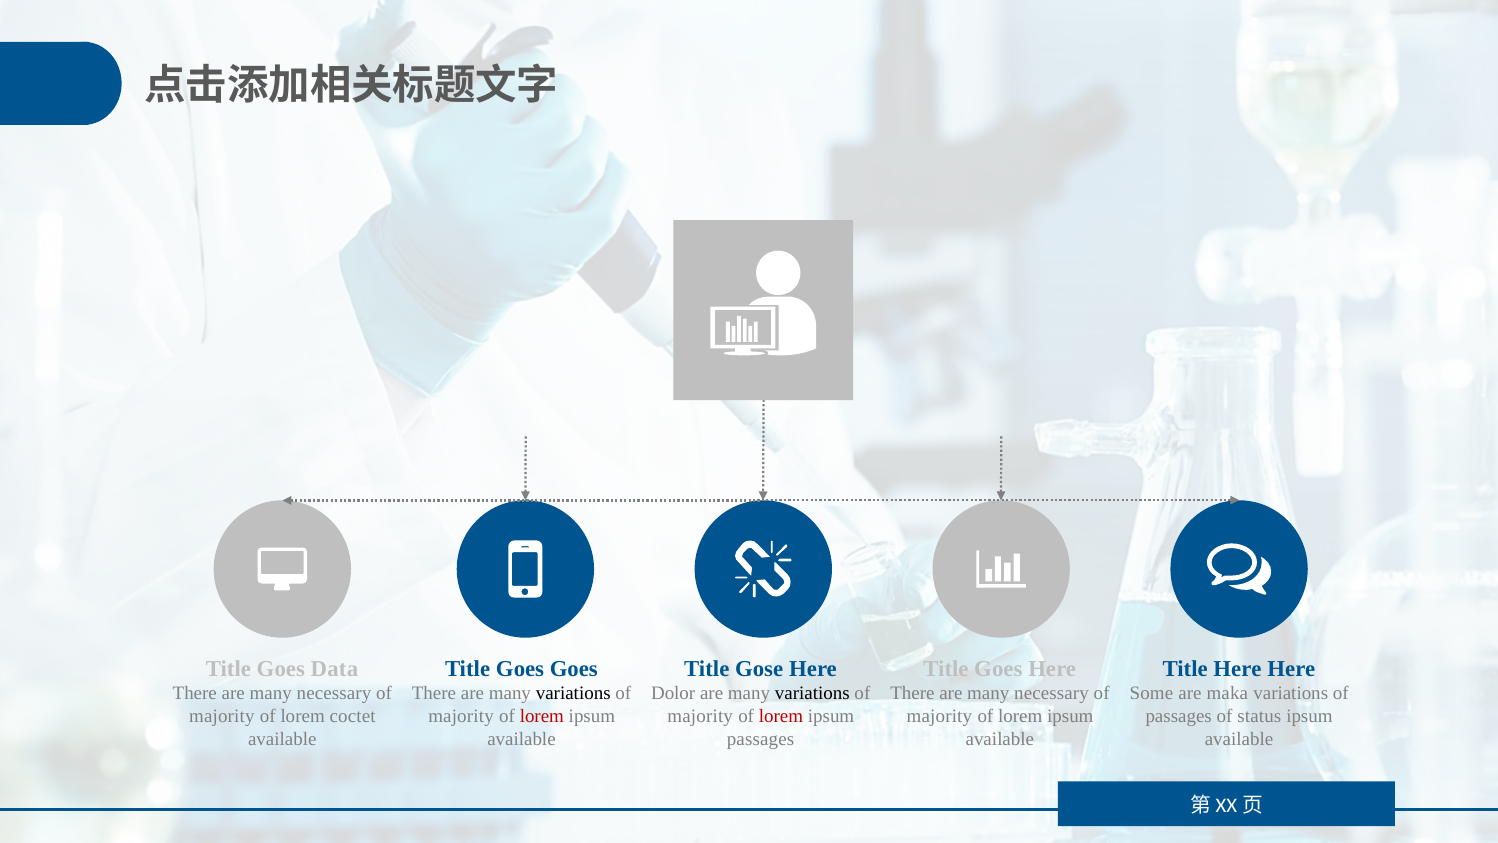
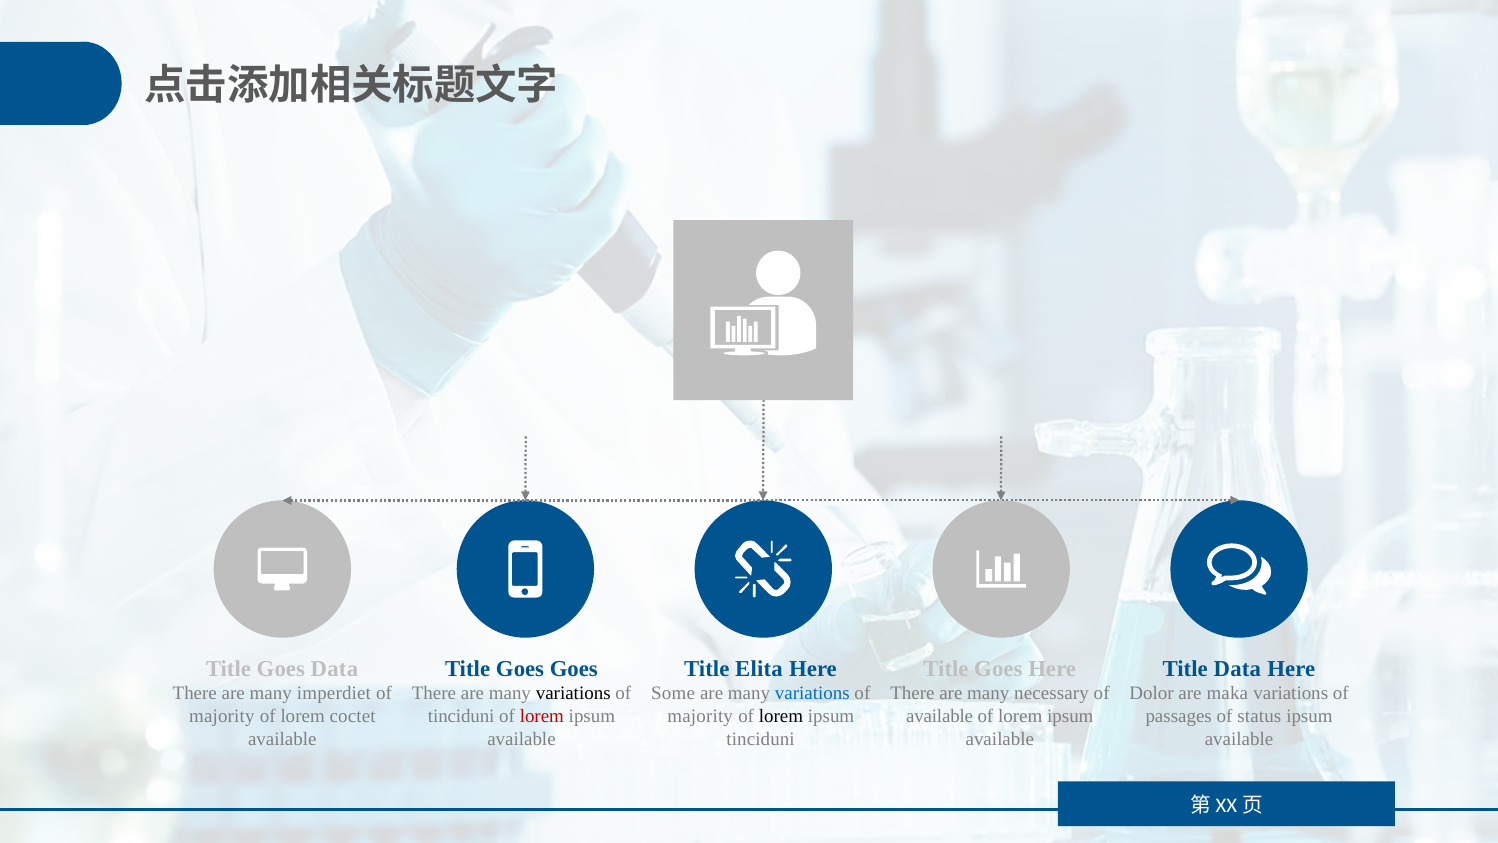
Gose: Gose -> Elita (759, 668)
Title Here: Here -> Data (1237, 668)
necessary: necessary -> imperdiet (334, 693)
Dolor: Dolor -> Some (673, 693)
variations colour: black -> blue (812, 693)
Some: Some -> Dolor (1152, 693)
majority: majority -> tinciduni (461, 716)
lorem colour: red -> black (781, 716)
majority: majority -> available (940, 716)
passages: passages -> tinciduni (761, 739)
